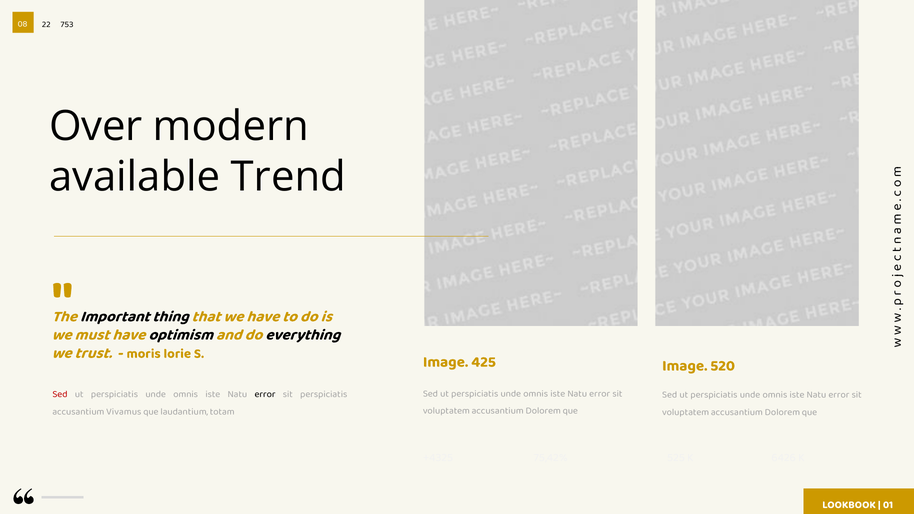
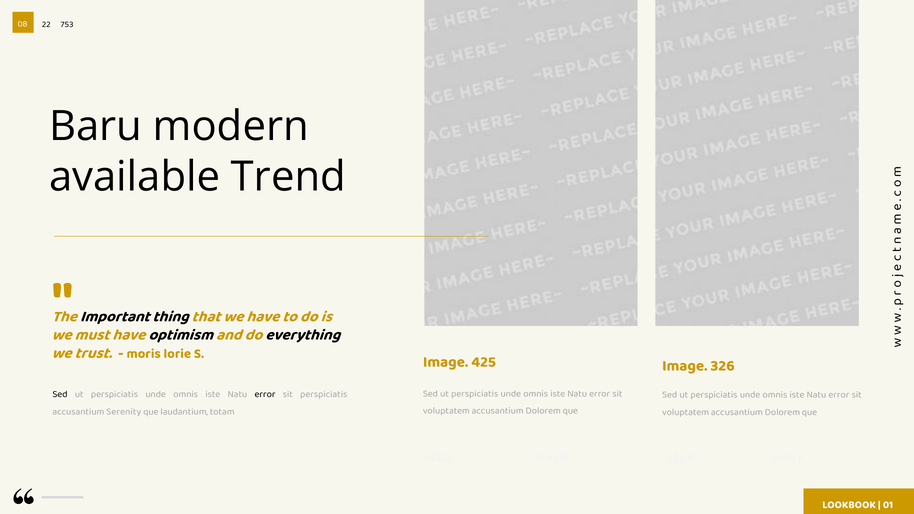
Over: Over -> Baru (96, 127)
520: 520 -> 326 (723, 366)
Sed colour: red -> black (60, 394)
Vivamus: Vivamus -> Serenity (124, 411)
